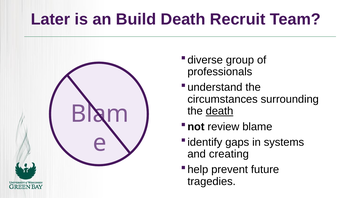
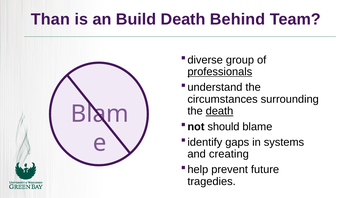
Later: Later -> Than (50, 19)
Recruit: Recruit -> Behind (238, 19)
professionals underline: none -> present (220, 72)
review: review -> should (223, 127)
